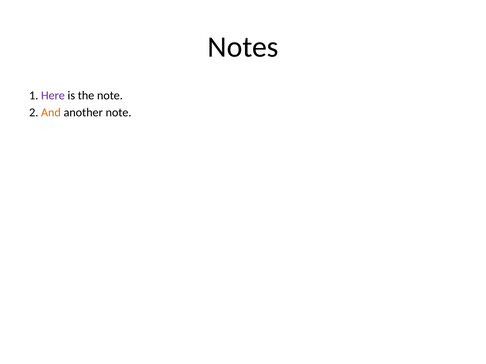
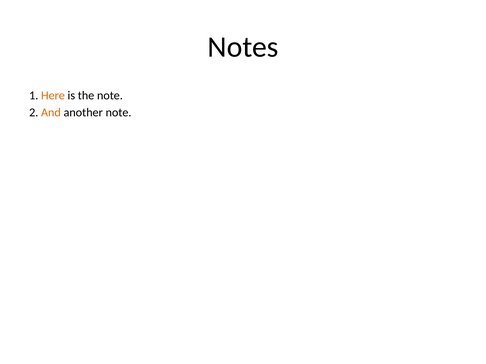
Here colour: purple -> orange (53, 96)
